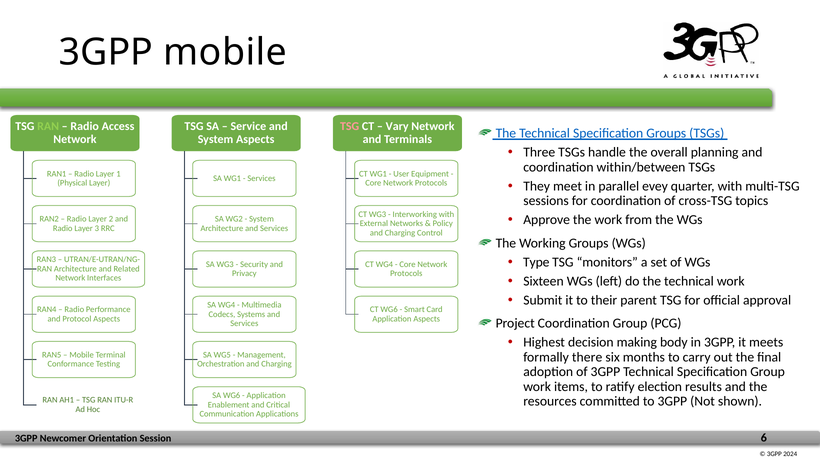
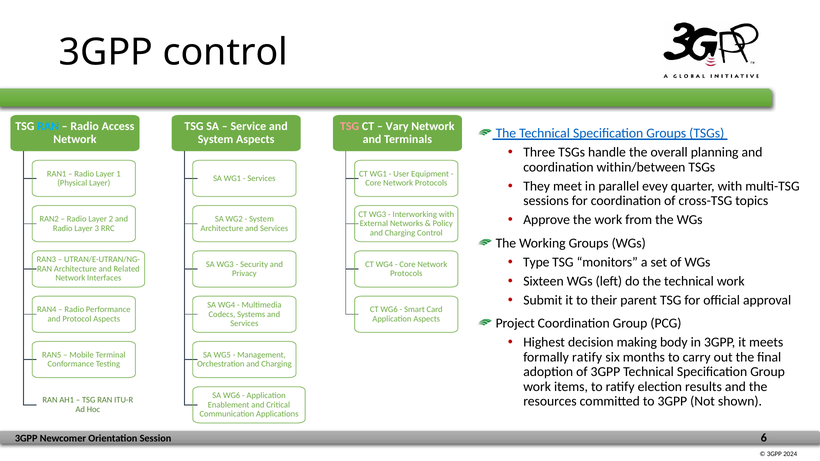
3GPP mobile: mobile -> control (225, 53)
RAN colour: light green -> light blue (48, 127)
formally there: there -> ratify (587, 357)
